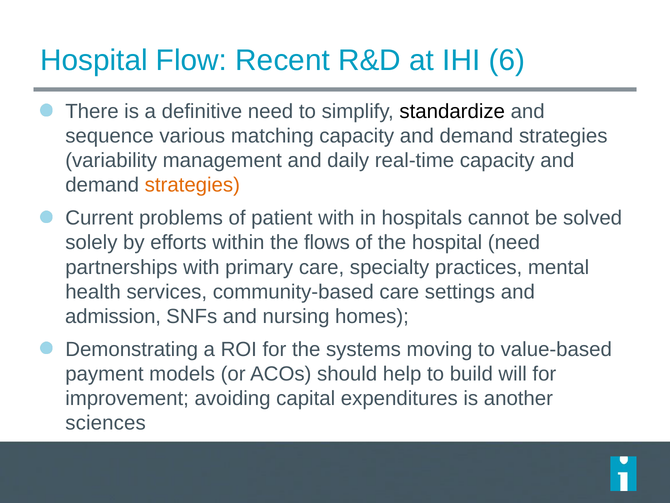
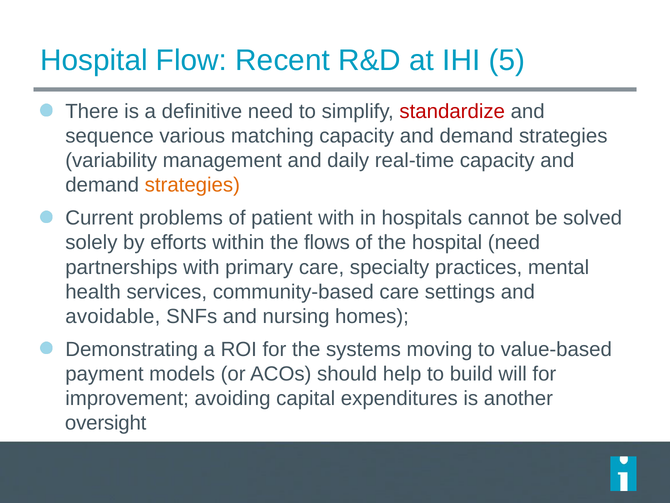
6: 6 -> 5 (507, 60)
standardize colour: black -> red (452, 111)
admission: admission -> avoidable (113, 316)
sciences: sciences -> oversight (106, 423)
